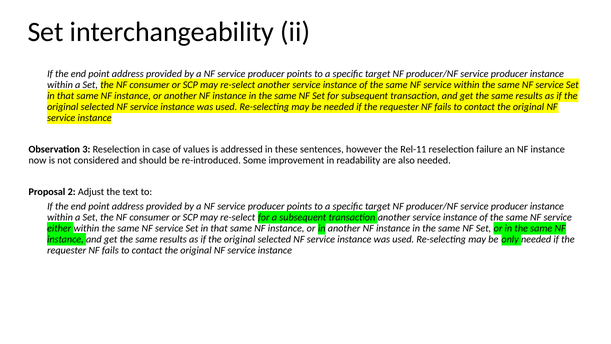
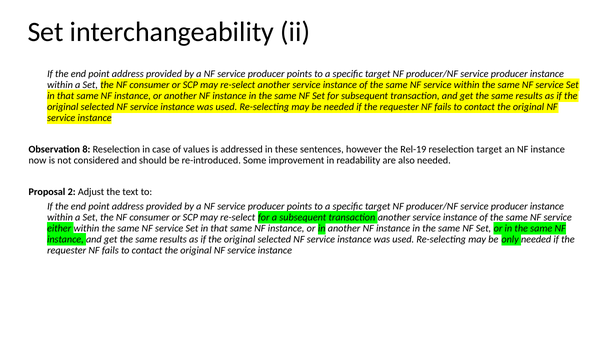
3: 3 -> 8 (86, 149)
Rel-11: Rel-11 -> Rel-19 (413, 149)
reselection failure: failure -> target (489, 149)
